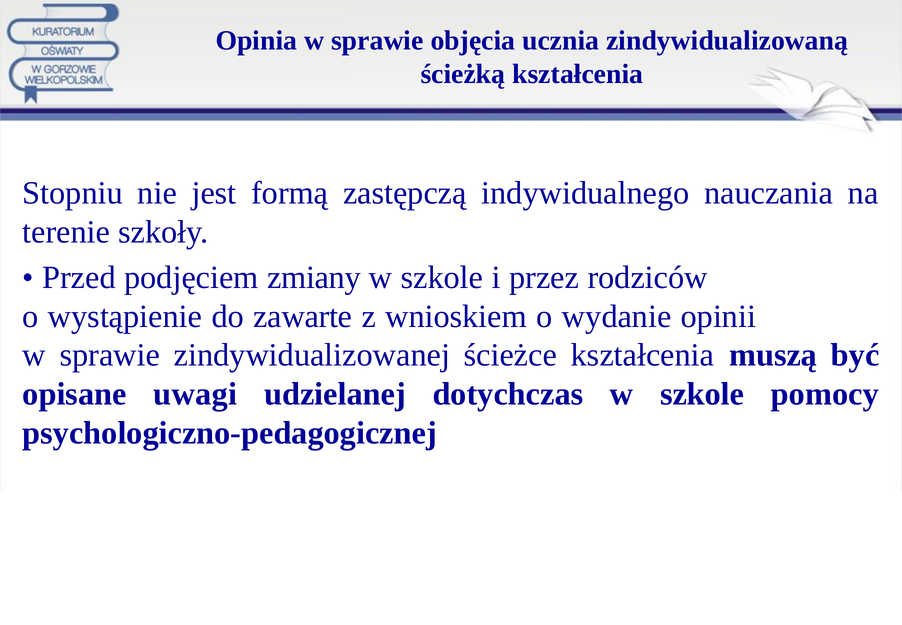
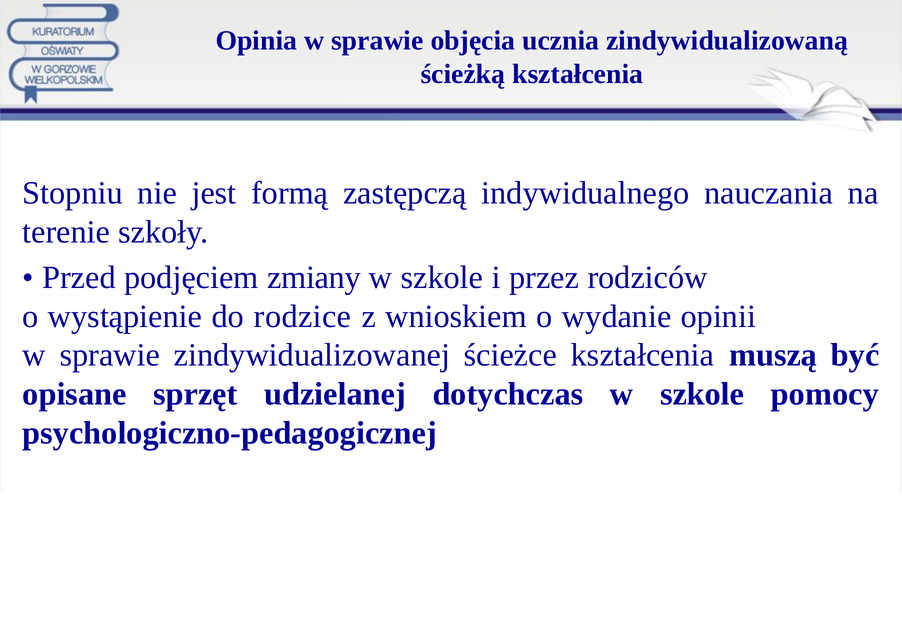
zawarte: zawarte -> rodzice (303, 316)
uwagi: uwagi -> sprzęt (195, 394)
